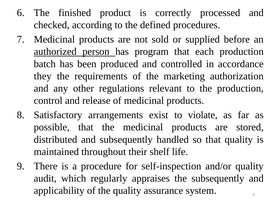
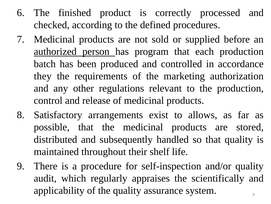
violate: violate -> allows (203, 115)
the subsequently: subsequently -> scientifically (218, 178)
